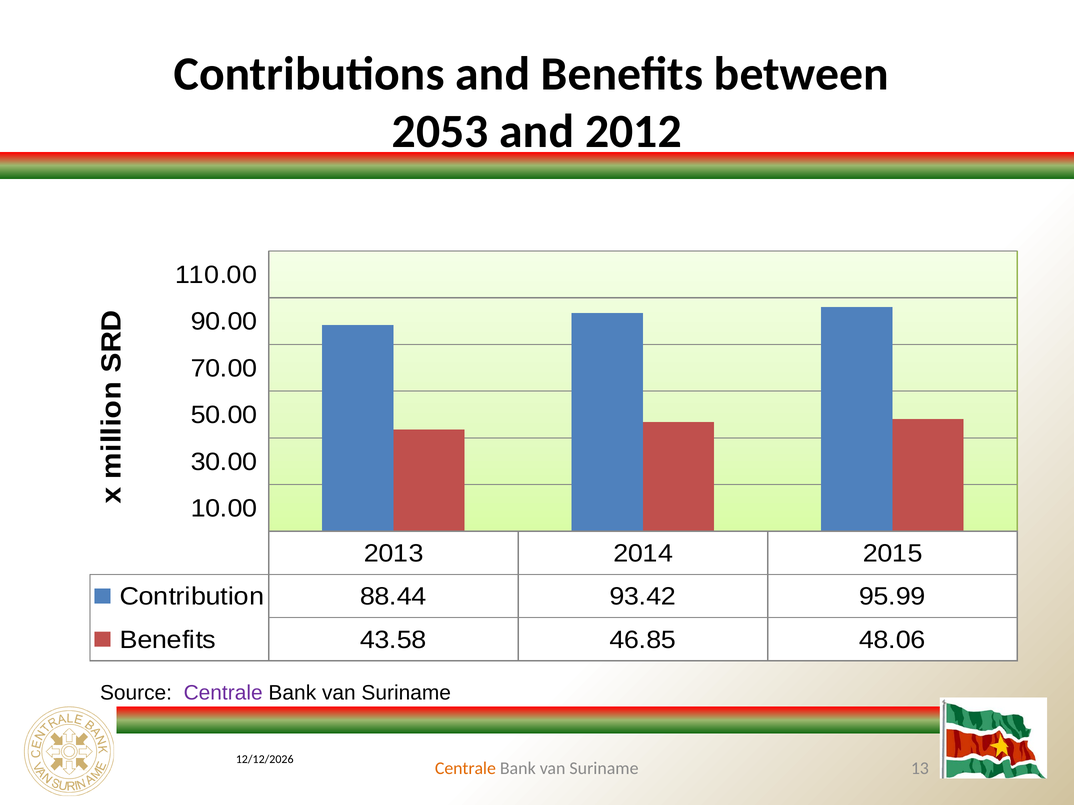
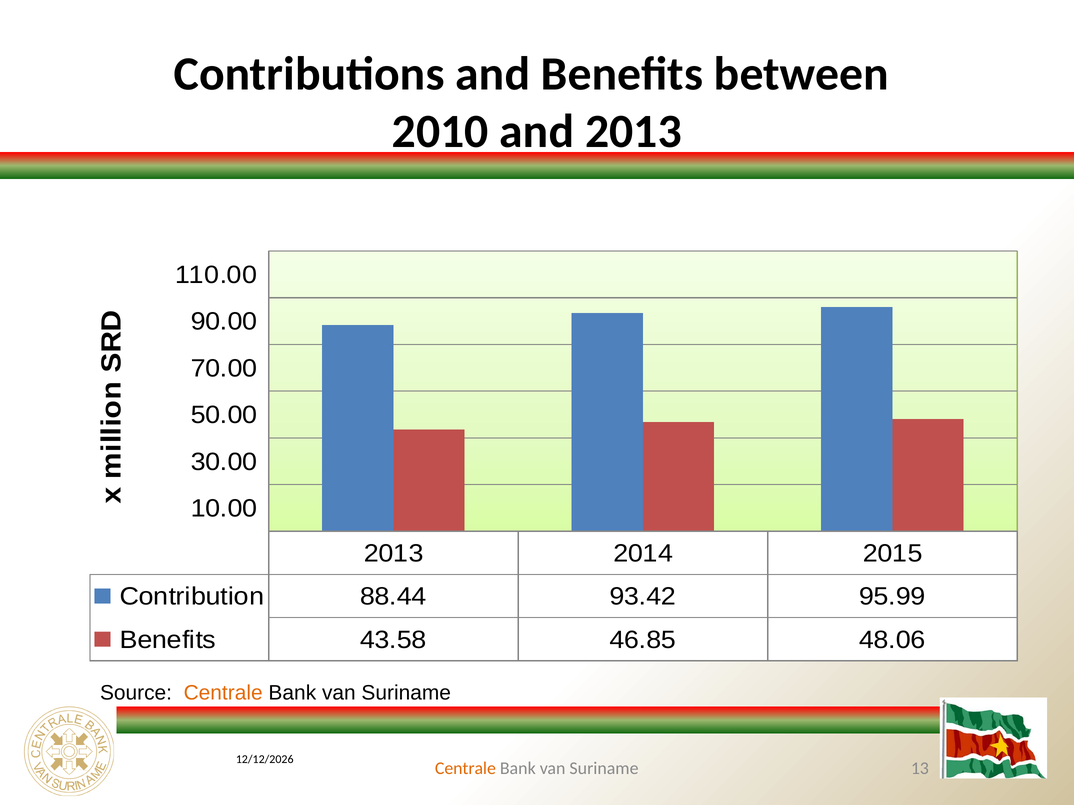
2053: 2053 -> 2010 (440, 131)
and 2012: 2012 -> 2013 (633, 131)
Centrale colour: purple -> orange (223, 693)
